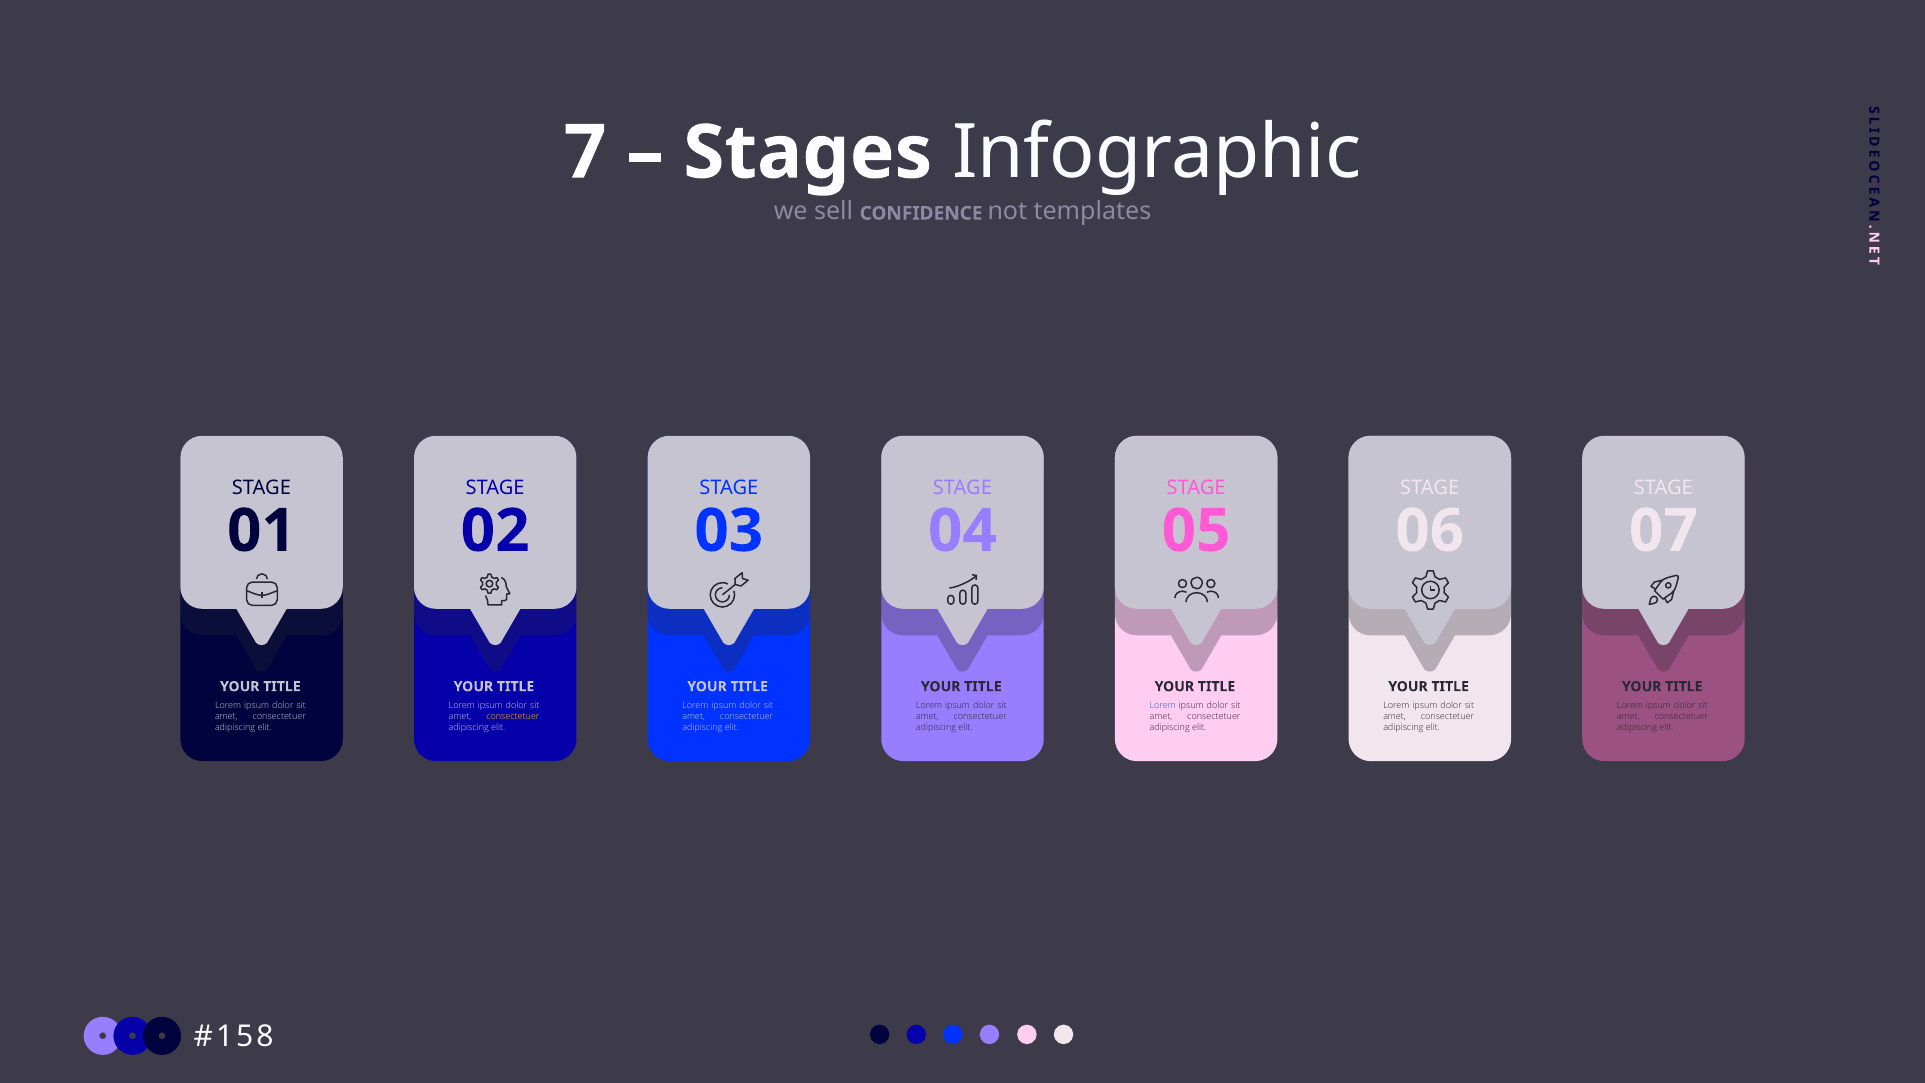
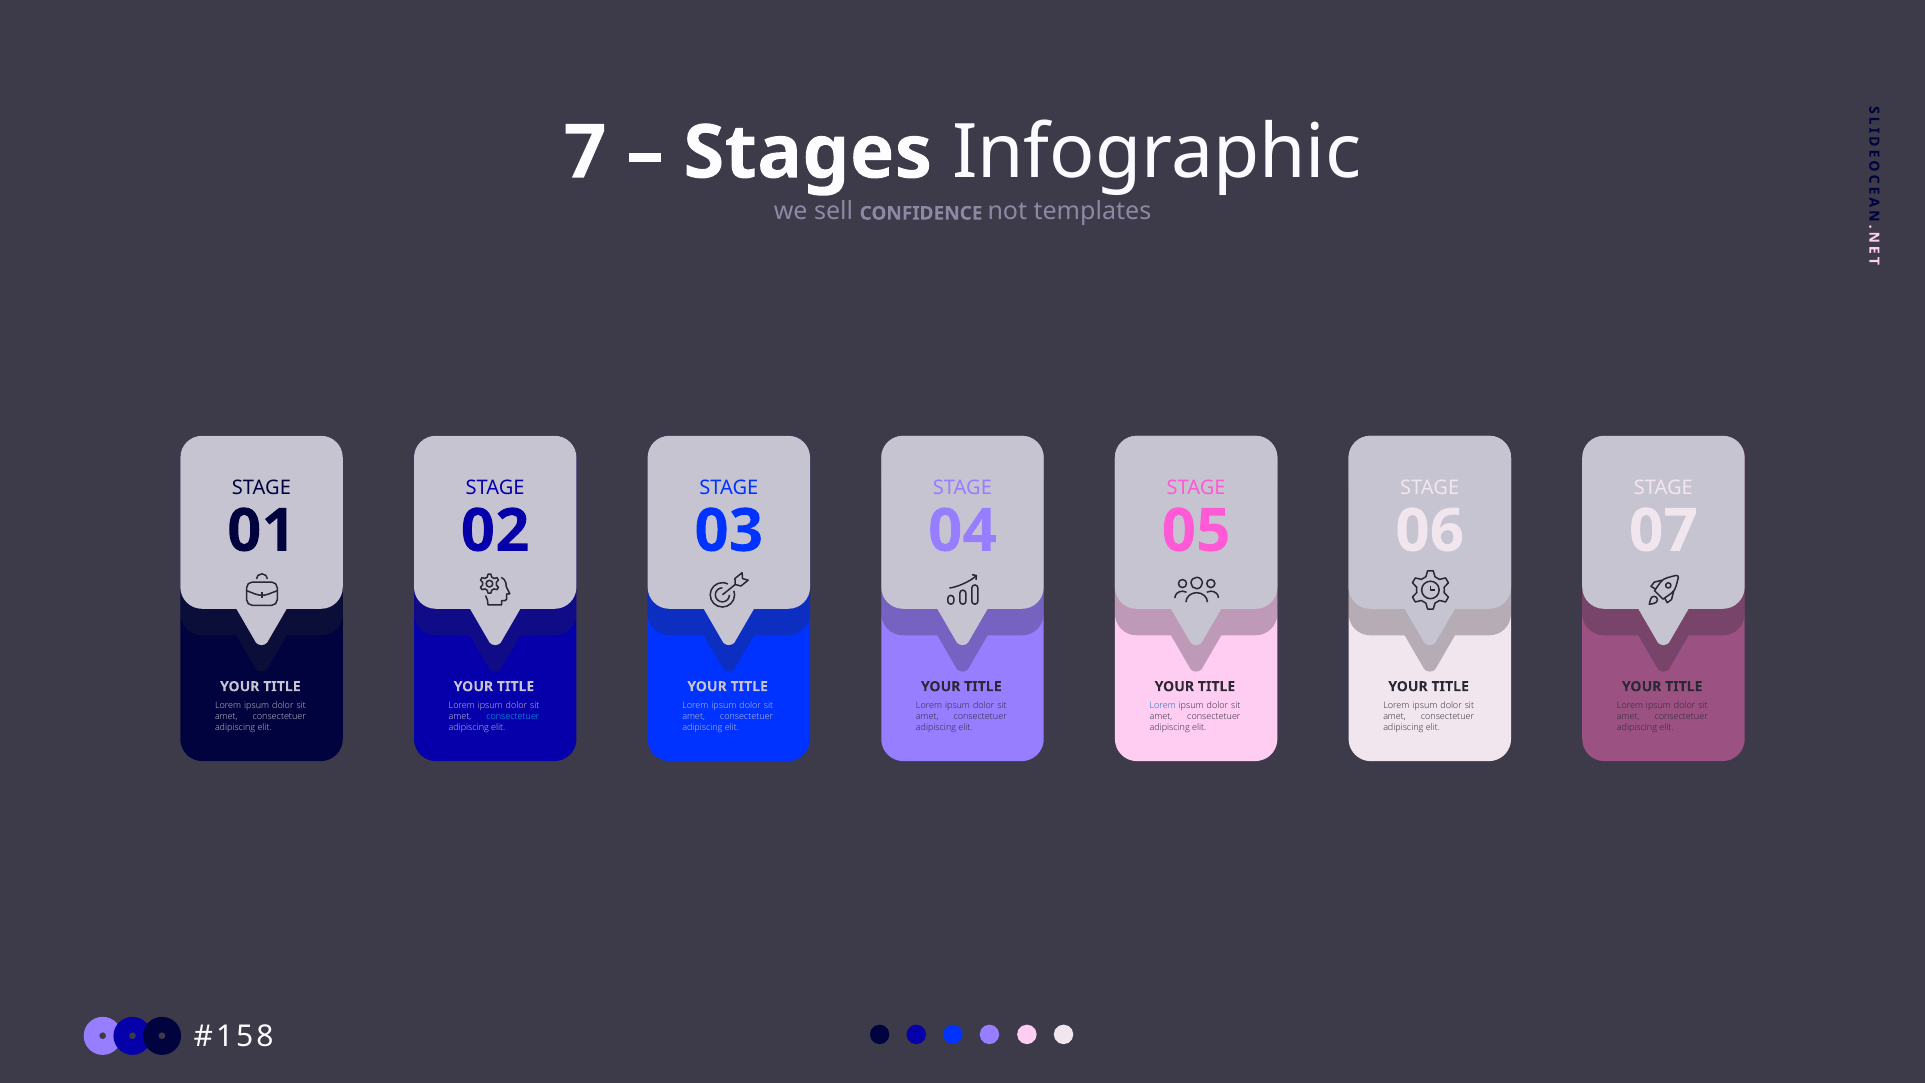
consectetuer colour: yellow -> light blue (513, 716)
